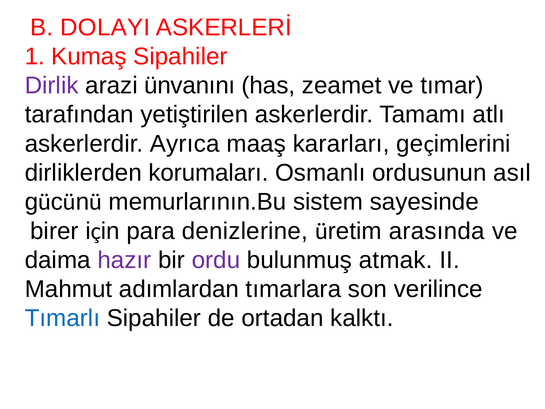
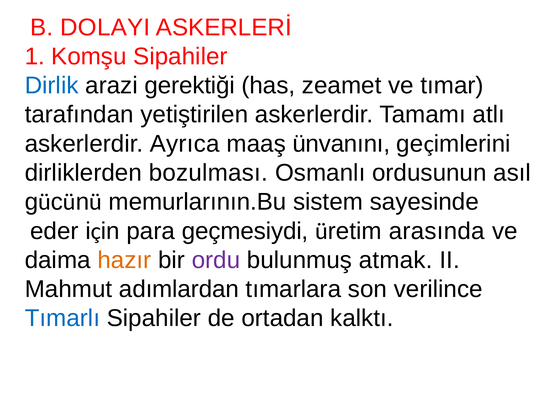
Kumaş: Kumaş -> Komşu (89, 56)
Dirlik colour: purple -> blue (52, 85)
ünvanını: ünvanını -> gerektiği (190, 85)
kararları: kararları -> ünvanını (341, 144)
korumaları: korumaları -> bozulması (208, 173)
birer: birer -> eder (54, 231)
denizlerine: denizlerine -> geçmesiydi (245, 231)
hazır colour: purple -> orange (124, 260)
